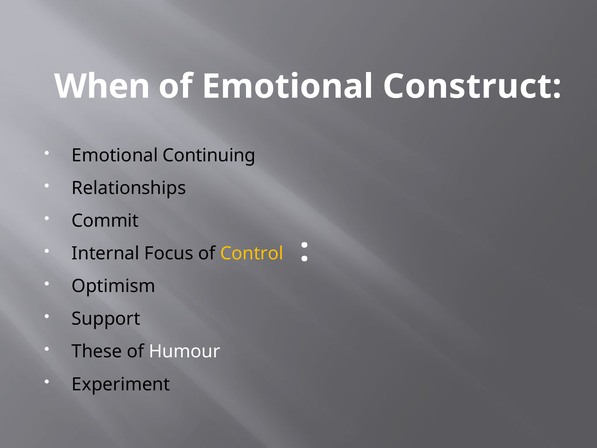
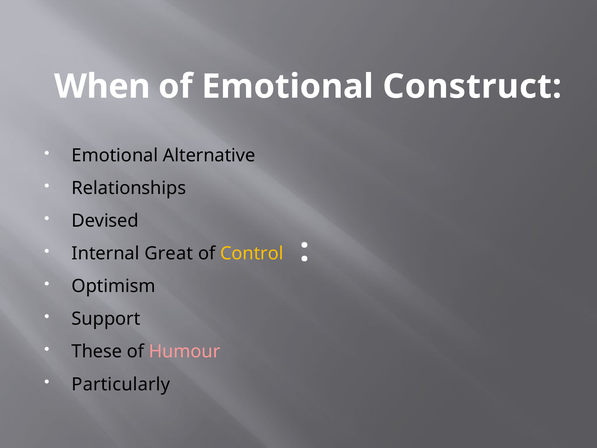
Continuing: Continuing -> Alternative (209, 155)
Commit: Commit -> Devised (105, 221)
Focus: Focus -> Great (169, 253)
Humour colour: white -> pink (185, 351)
Experiment: Experiment -> Particularly (121, 384)
